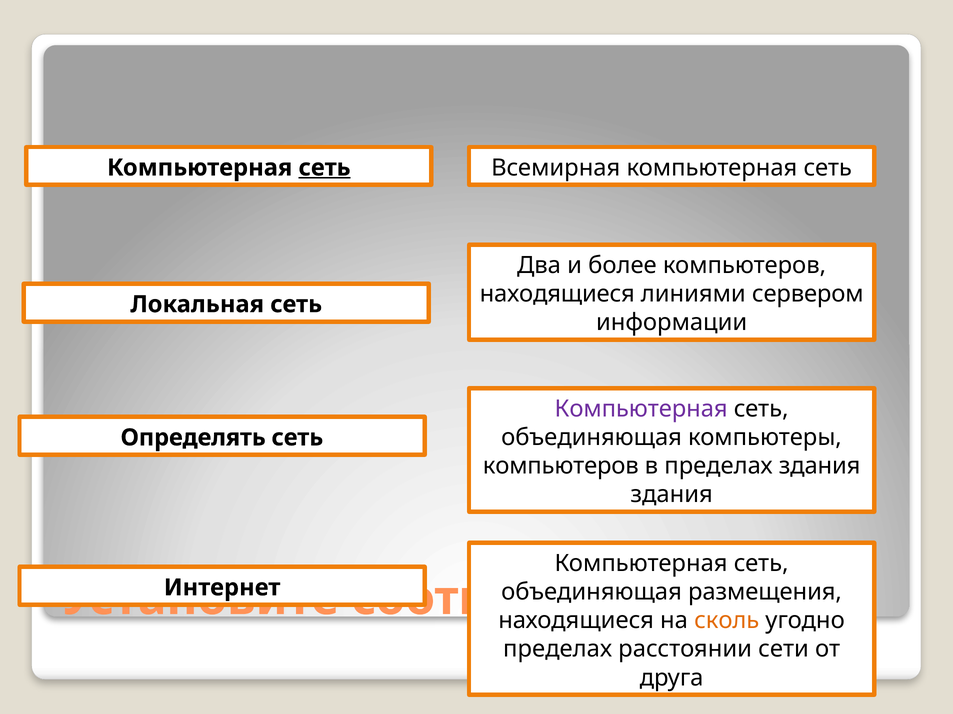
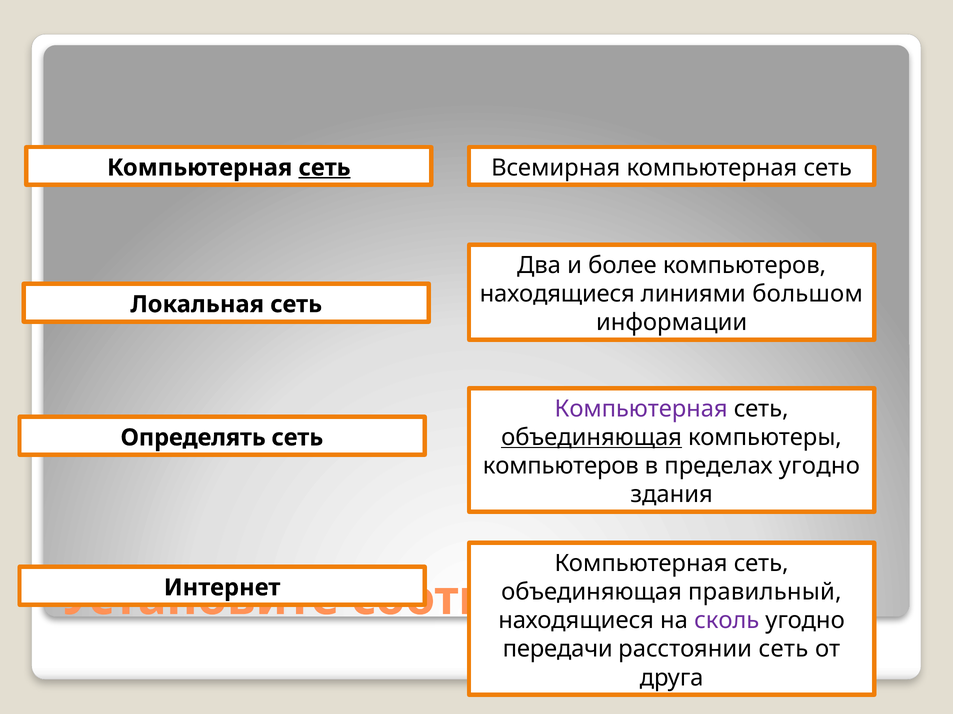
сервером: сервером -> большом (808, 294)
объединяющая underline: none -> present (592, 438)
пределах здания: здания -> угодно (819, 466)
размещения: размещения -> правильный (765, 593)
сколь colour: orange -> purple (727, 621)
пределах: пределах -> передачи (558, 650)
расстоянии сети: сети -> сеть (783, 650)
